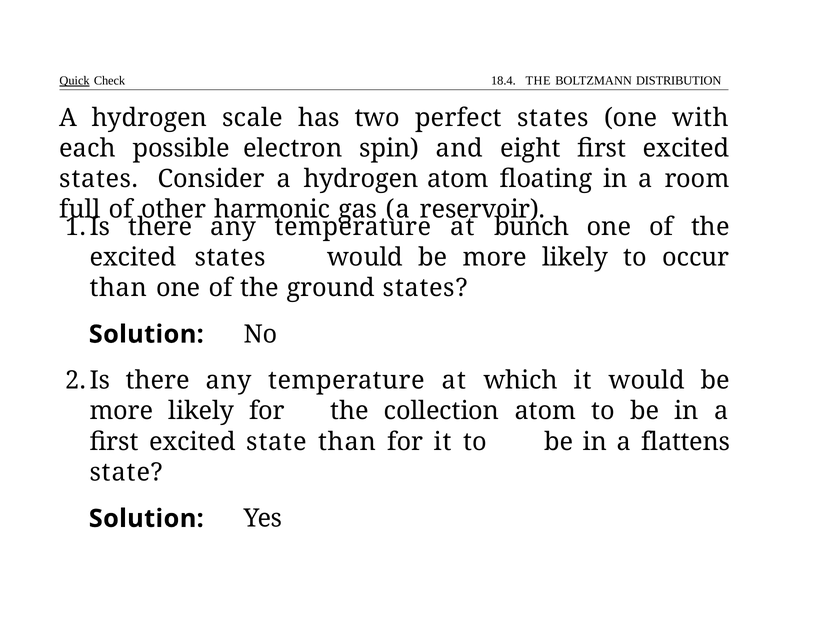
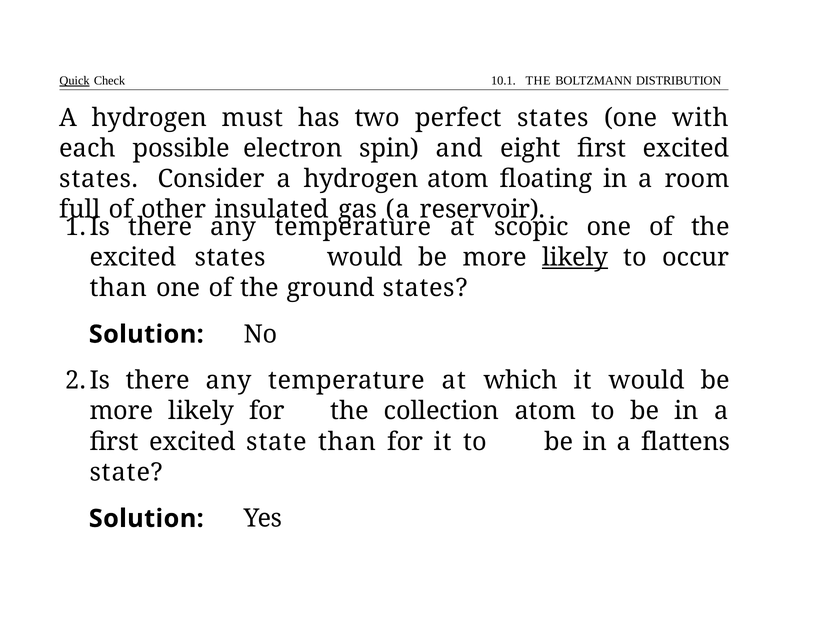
18.4: 18.4 -> 10.1 (503, 81)
scale: scale -> must (253, 118)
harmonic: harmonic -> insulated (272, 210)
bunch: bunch -> scopic (532, 227)
likely underline: none -> present (575, 257)
